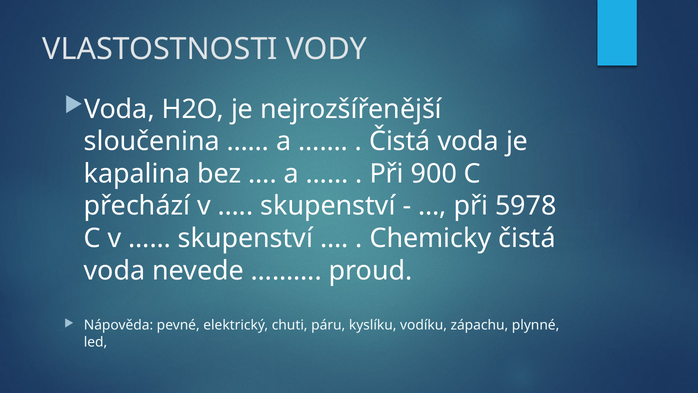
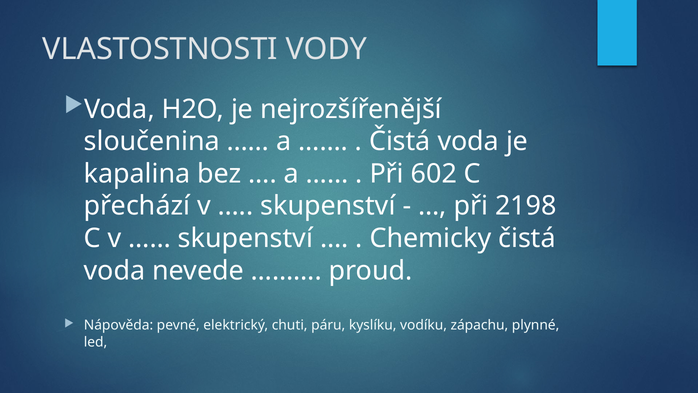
900: 900 -> 602 (434, 174)
5978: 5978 -> 2198 (526, 206)
